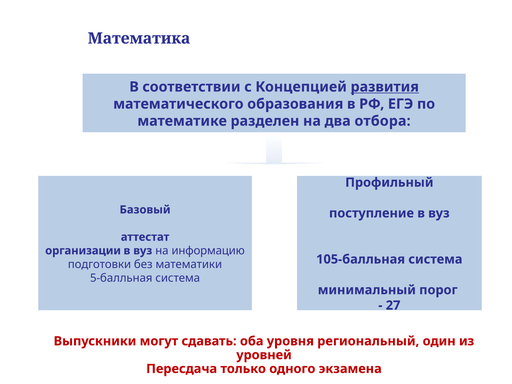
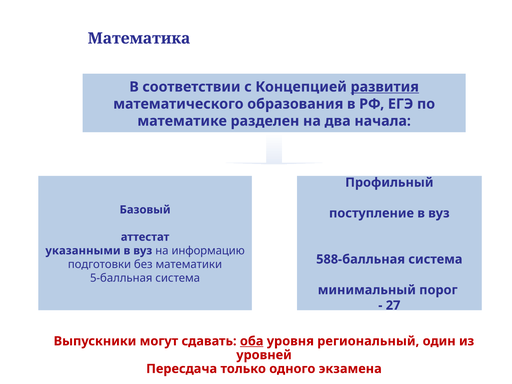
отбора: отбора -> начала (383, 121)
организации: организации -> указанными (83, 251)
105-балльная: 105-балльная -> 588-балльная (361, 259)
оба underline: none -> present (252, 341)
